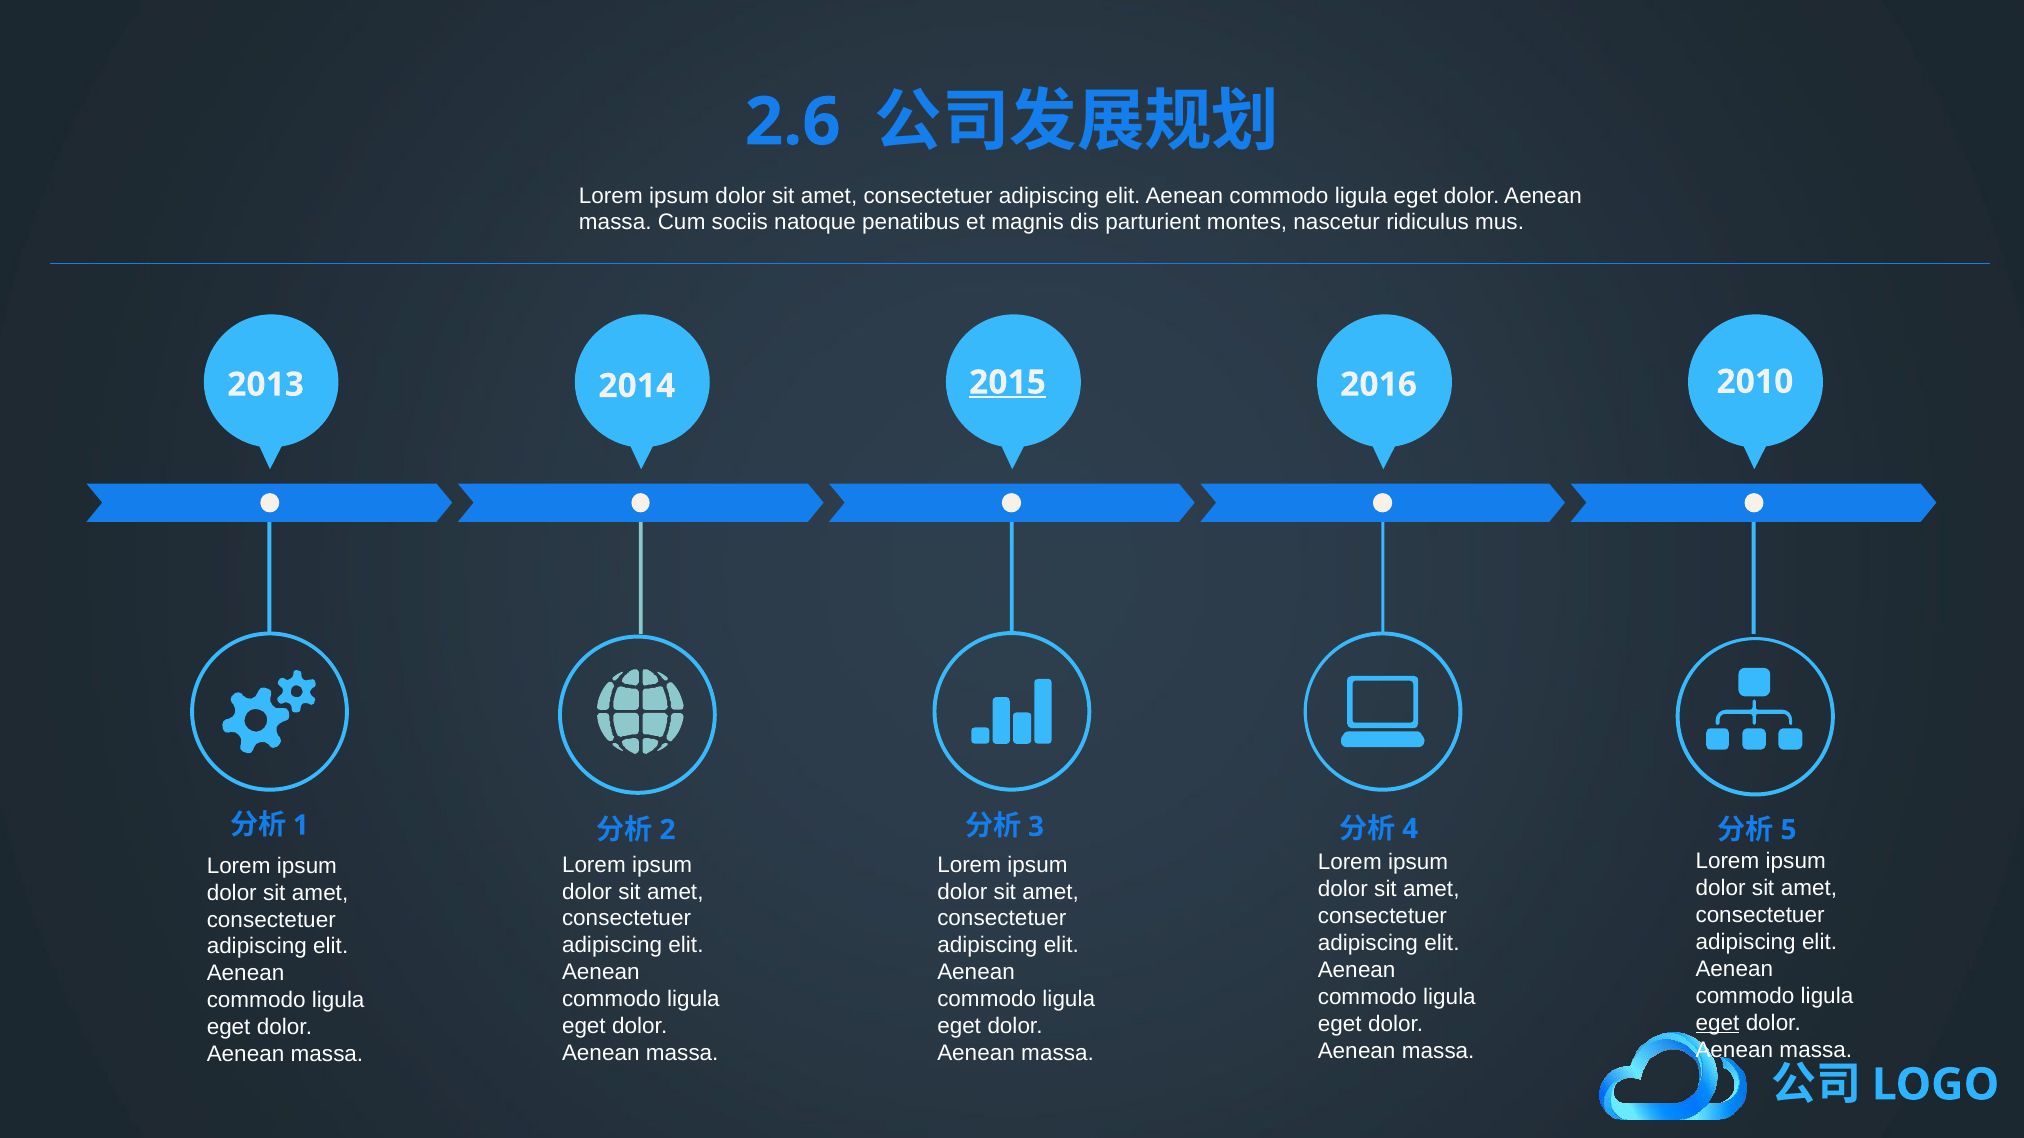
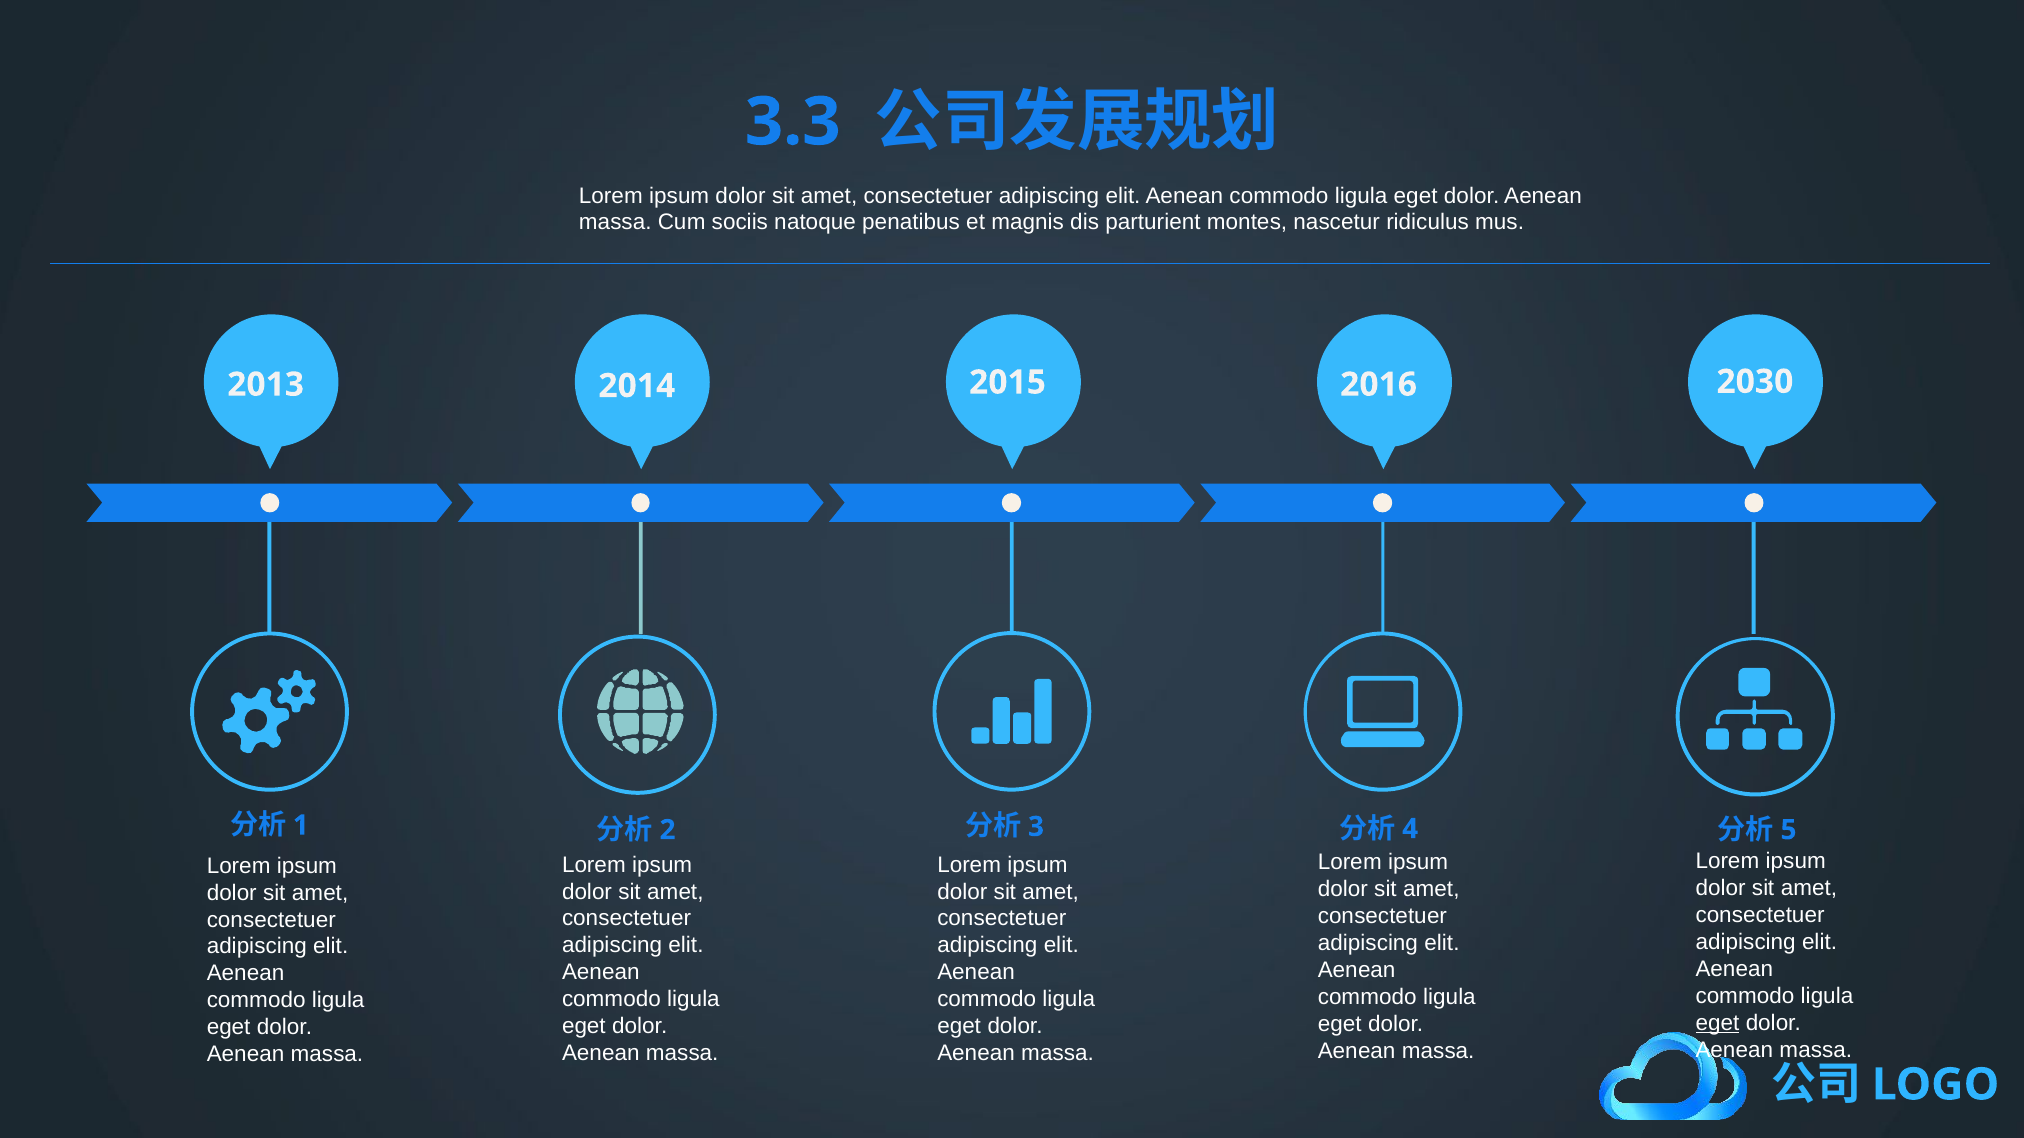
2.6: 2.6 -> 3.3 (793, 122)
2015 underline: present -> none (1008, 383)
2010: 2010 -> 2030 (1755, 382)
